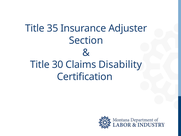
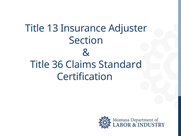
35: 35 -> 13 (52, 28)
30: 30 -> 36 (58, 65)
Disability: Disability -> Standard (120, 65)
